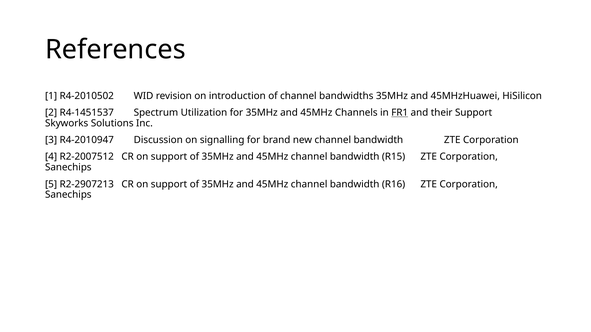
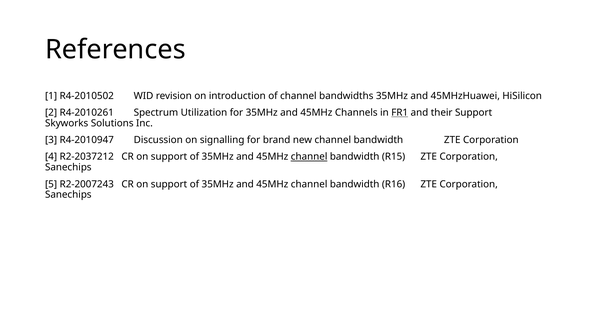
R4-1451537: R4-1451537 -> R4-2010261 (87, 113)
R2-2007512: R2-2007512 -> R2-2037212 (87, 157)
channel underline: none -> present (309, 157)
R2-2907213: R2-2907213 -> R2-2007243 (87, 184)
